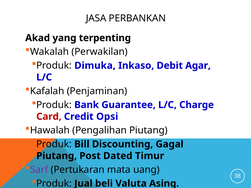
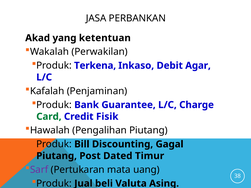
terpenting: terpenting -> ketentuan (105, 38)
Dimuka: Dimuka -> Terkena (95, 66)
Card colour: red -> green (49, 117)
Opsi: Opsi -> Fisik (107, 117)
